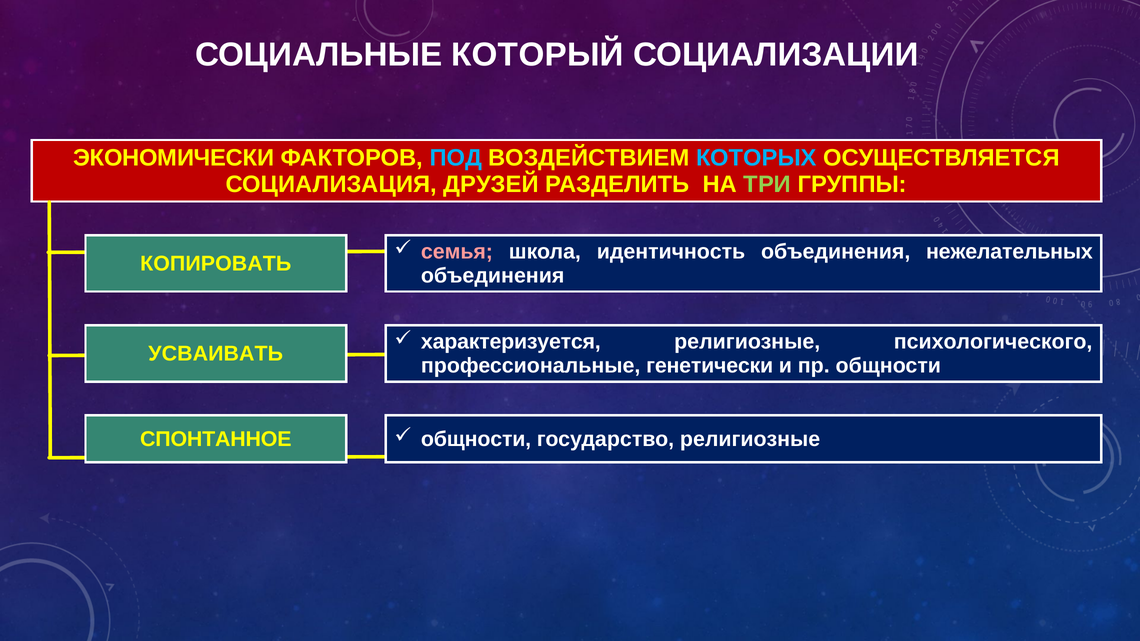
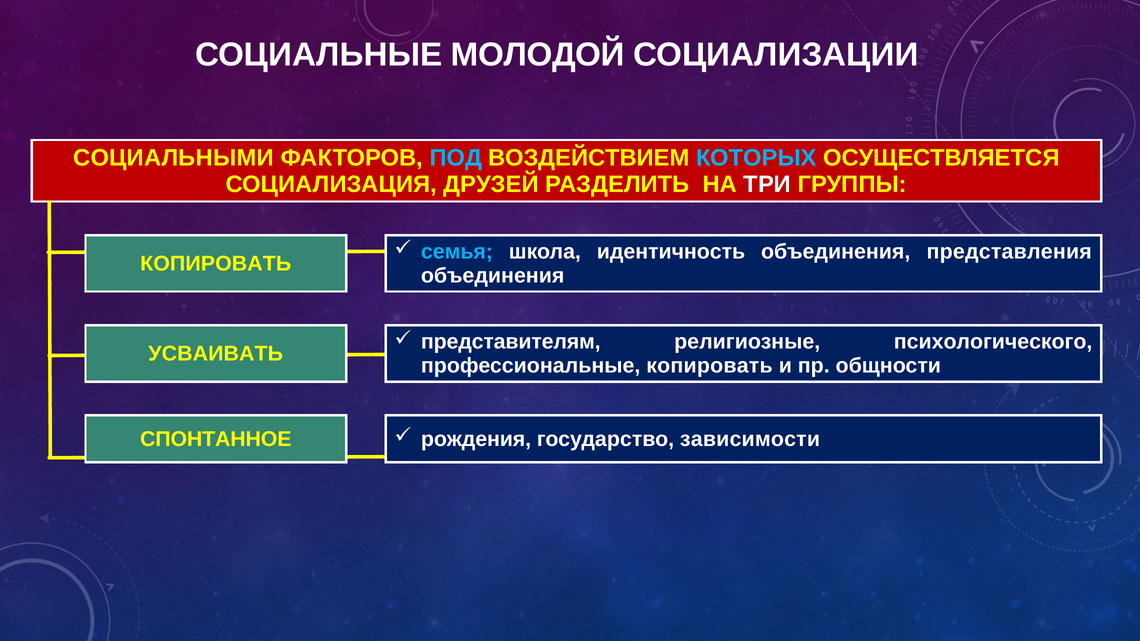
КОТОРЫЙ: КОТОРЫЙ -> МОЛОДОЙ (538, 55)
ЭКОНОМИЧЕСКИ: ЭКОНОМИЧЕСКИ -> СОЦИАЛЬНЫМИ (173, 158)
ТРИ colour: light green -> white (767, 184)
семья colour: pink -> light blue (457, 252)
нежелательных: нежелательных -> представления (1009, 252)
характеризуется: характеризуется -> представителям (511, 342)
профессиональные генетически: генетически -> копировать (709, 366)
общности: общности -> рождения (476, 439)
государство религиозные: религиозные -> зависимости (750, 439)
